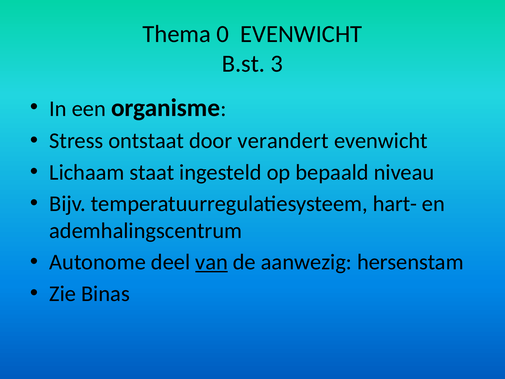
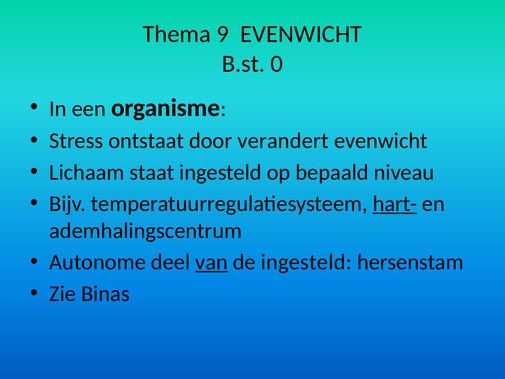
0: 0 -> 9 (223, 34)
3: 3 -> 0 (277, 64)
hart- underline: none -> present (395, 204)
de aanwezig: aanwezig -> ingesteld (306, 262)
